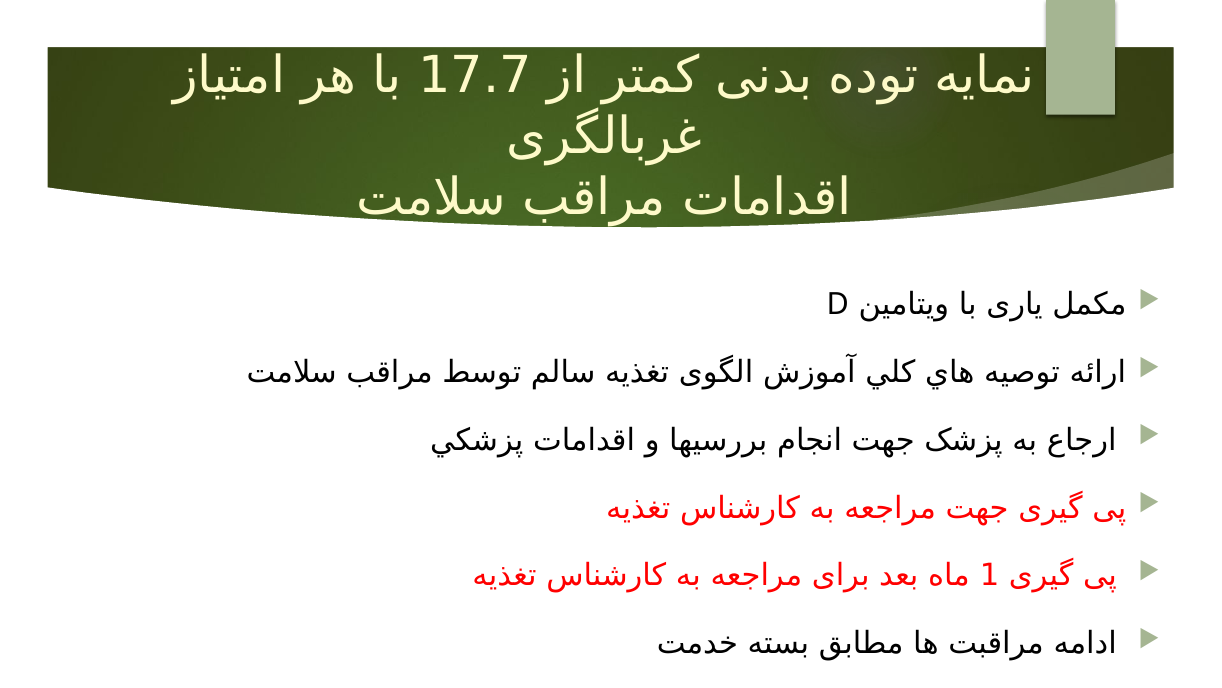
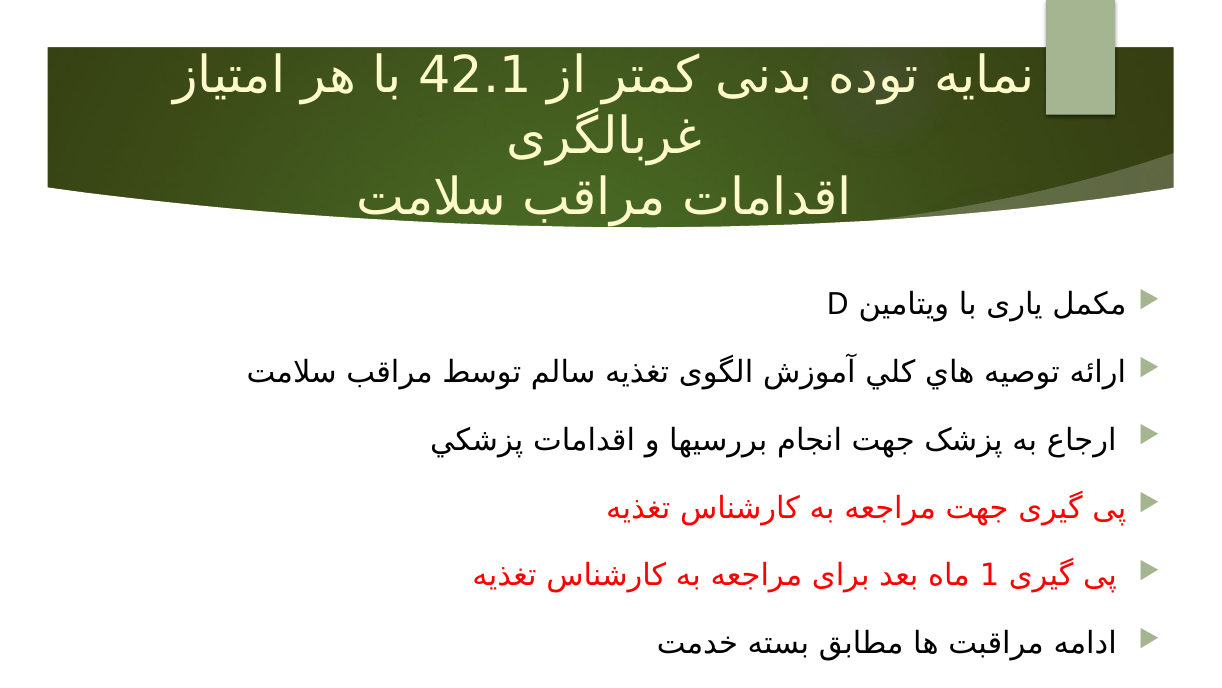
17.7: 17.7 -> 42.1 (475, 75)
